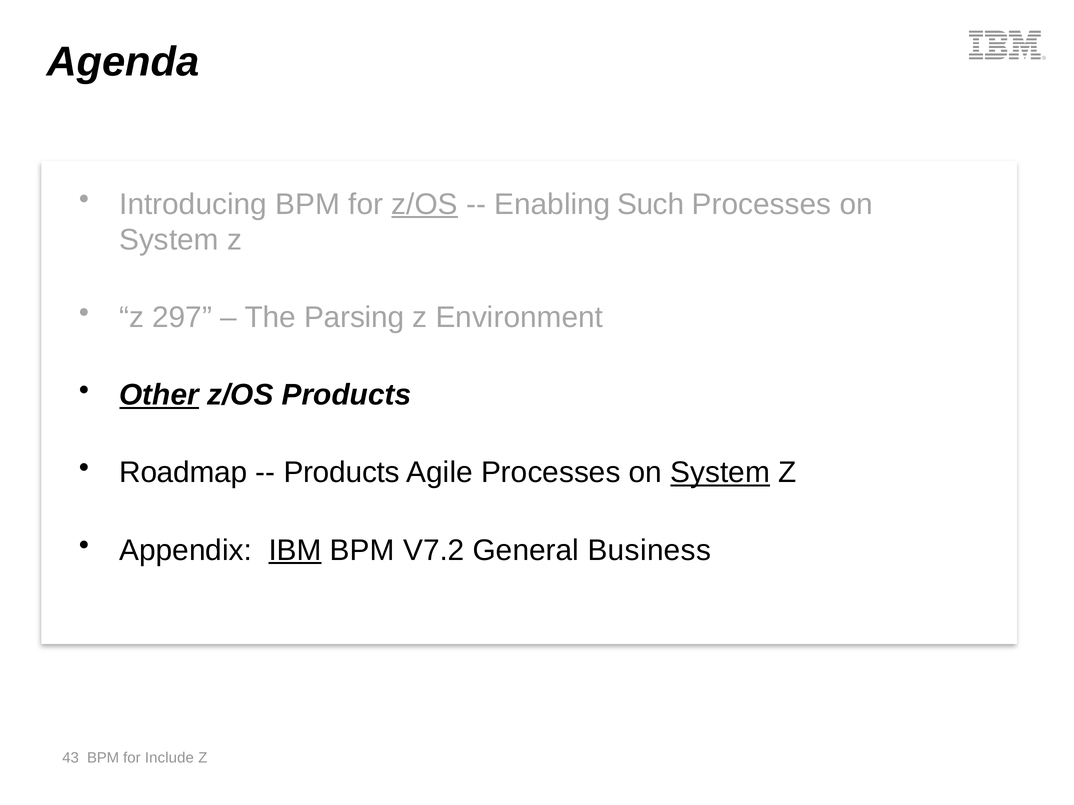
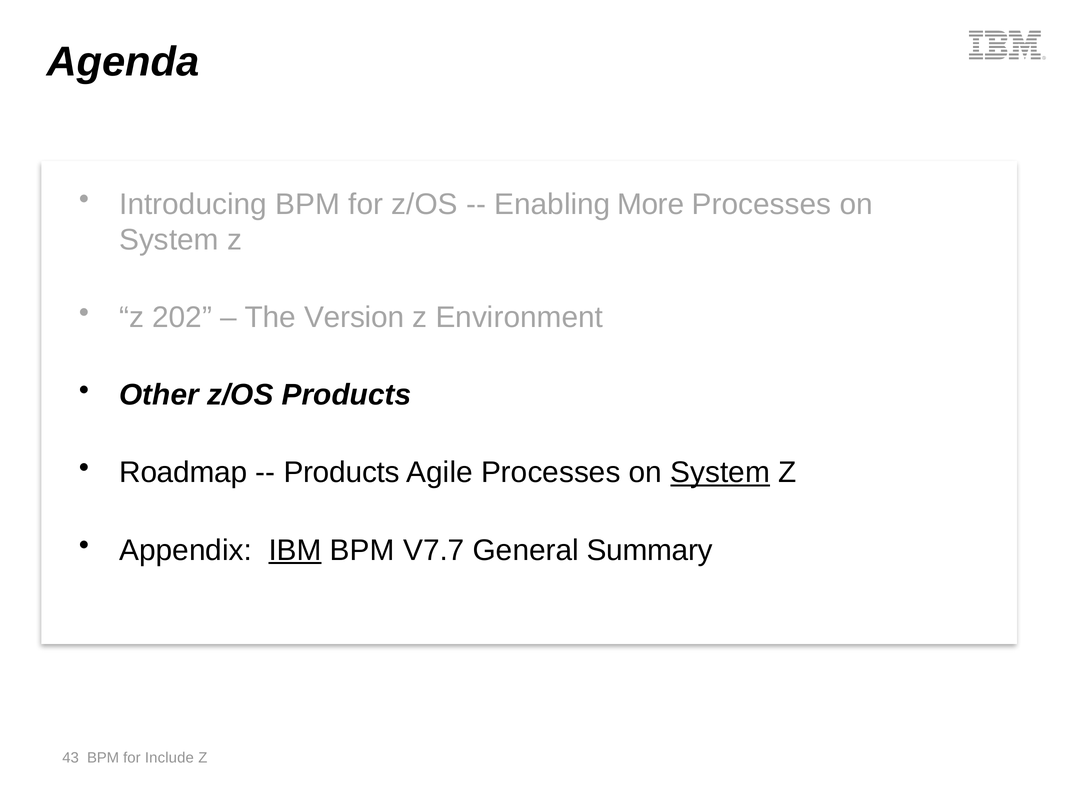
z/OS underline: present -> none (425, 204)
Such: Such -> More (651, 204)
297: 297 -> 202 (182, 318)
Parsing: Parsing -> Version (354, 318)
Other underline: present -> none (159, 395)
V7.2: V7.2 -> V7.7 (434, 551)
Business: Business -> Summary (650, 551)
